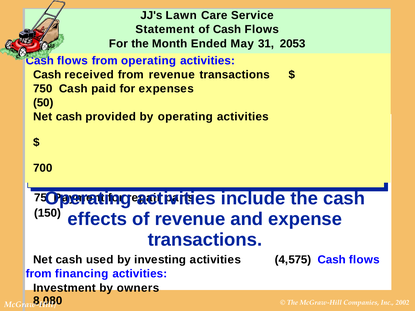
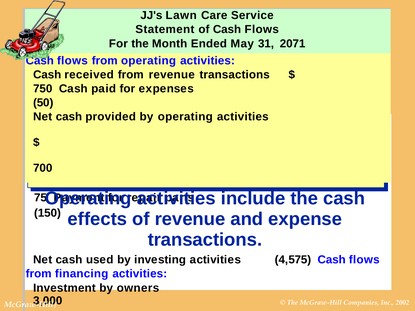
2053: 2053 -> 2071 (293, 44)
8,080: 8,080 -> 3,000 (48, 301)
